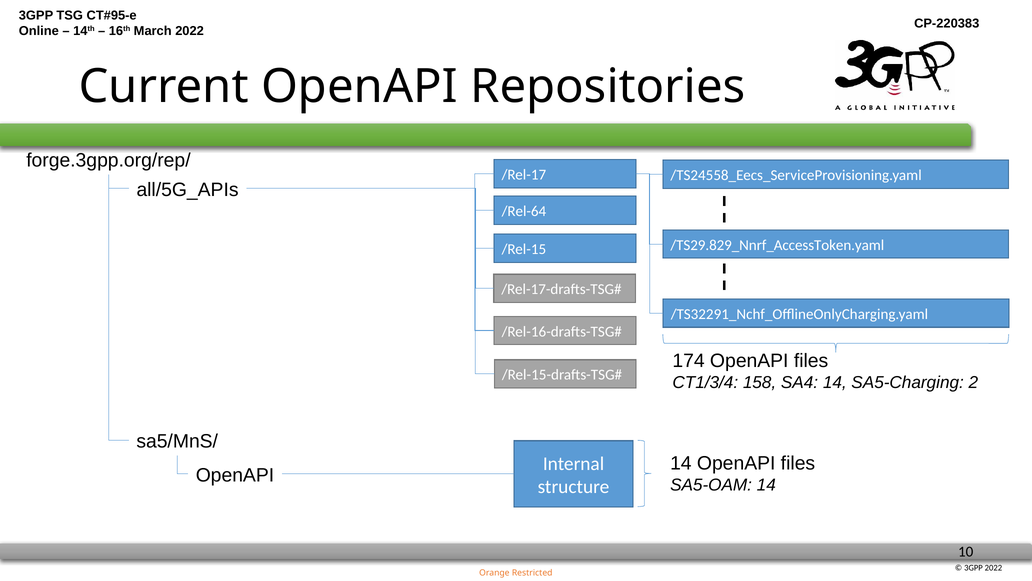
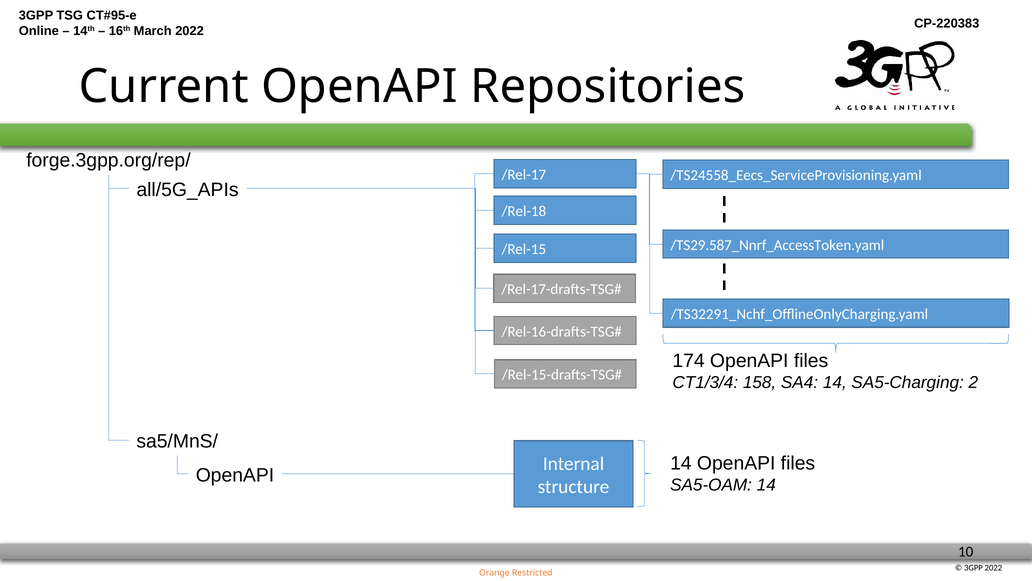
/Rel-64: /Rel-64 -> /Rel-18 (524, 211)
/TS29.829_Nnrf_AccessToken.yaml: /TS29.829_Nnrf_AccessToken.yaml -> /TS29.587_Nnrf_AccessToken.yaml (777, 245)
